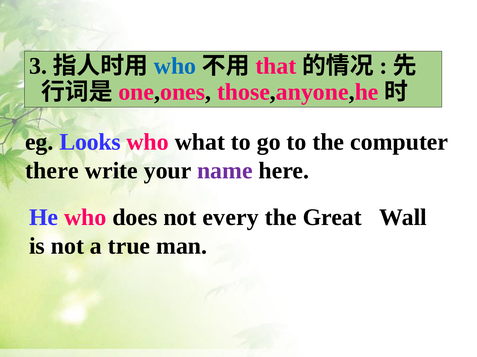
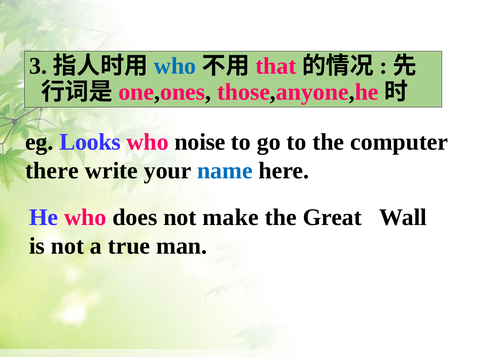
what: what -> noise (200, 142)
name colour: purple -> blue (225, 171)
every: every -> make (231, 218)
